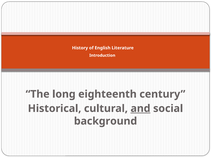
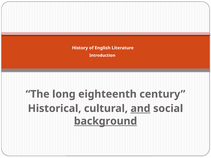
background underline: none -> present (106, 121)
